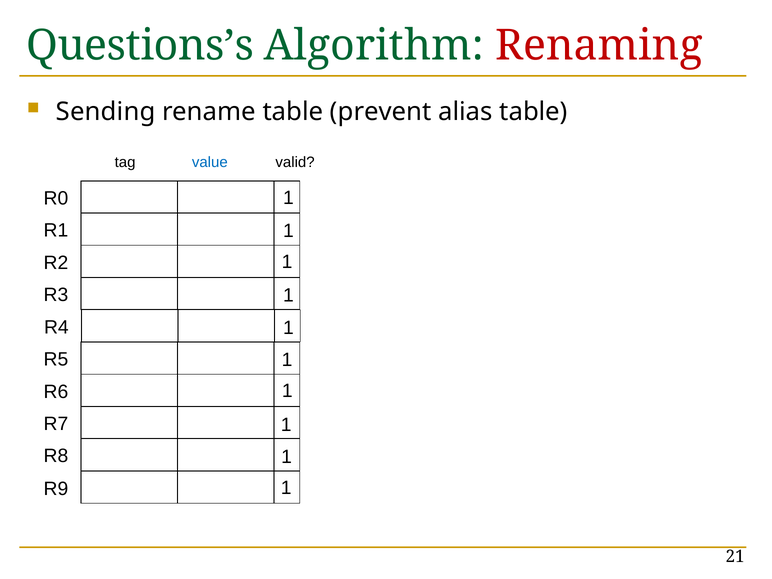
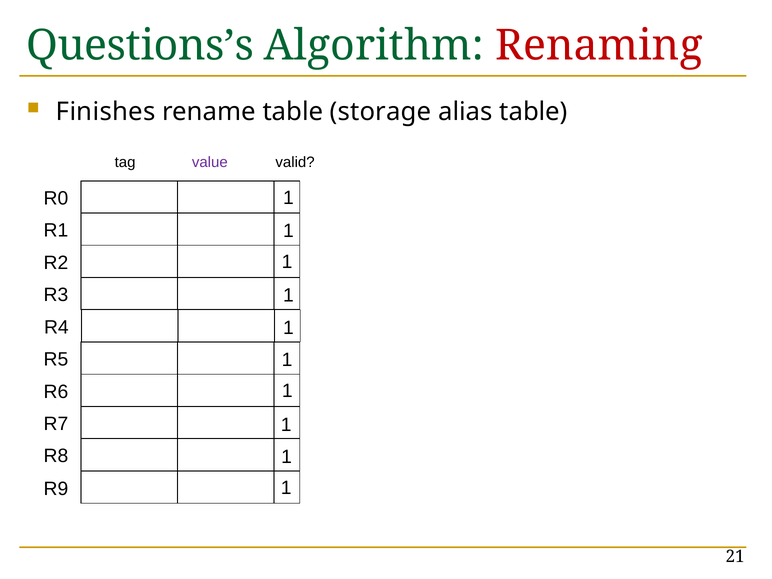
Sending: Sending -> Finishes (106, 112)
prevent: prevent -> storage (381, 112)
value colour: blue -> purple (210, 162)
